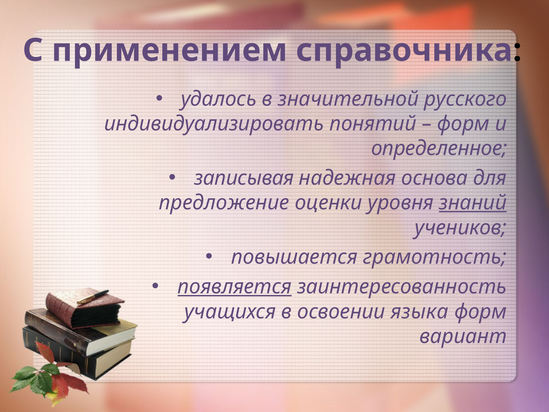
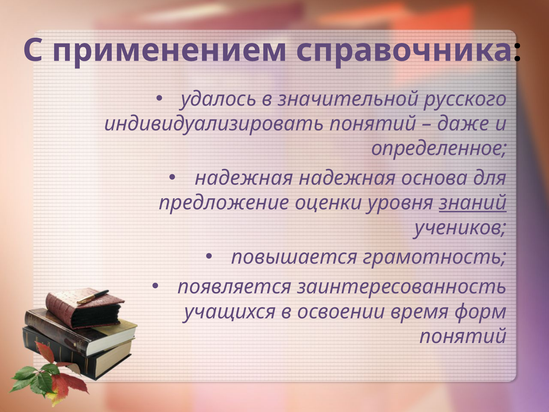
форм: форм -> даже (463, 124)
записывая: записывая -> надежная (244, 178)
появляется underline: present -> none (235, 287)
языка: языка -> время (420, 311)
вариант: вариант -> понятий (463, 336)
